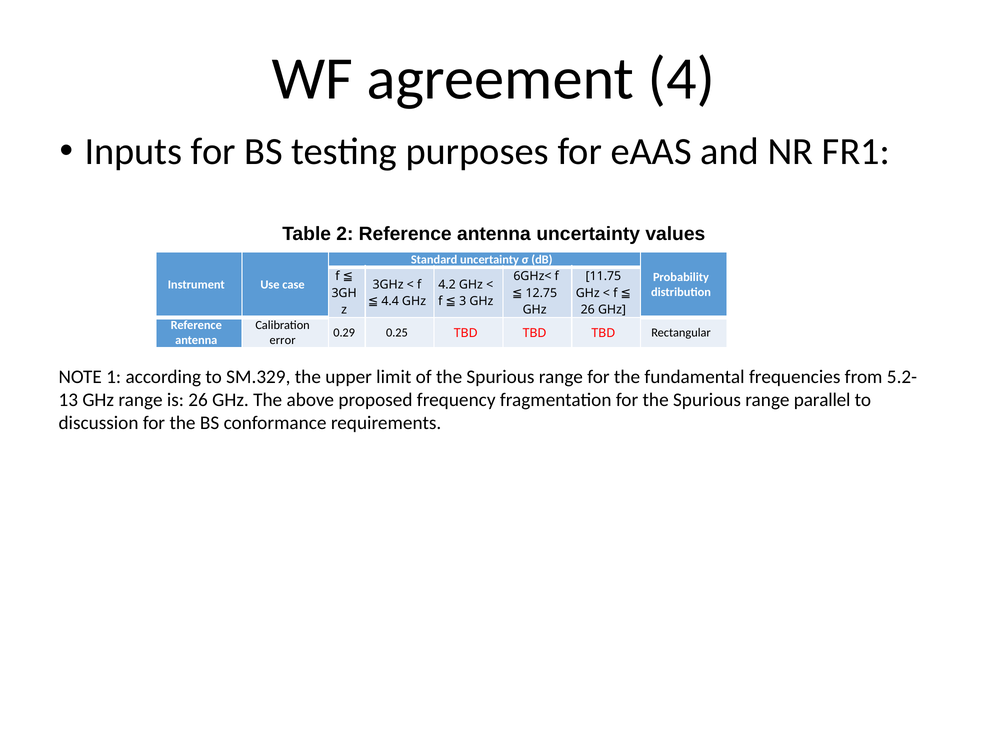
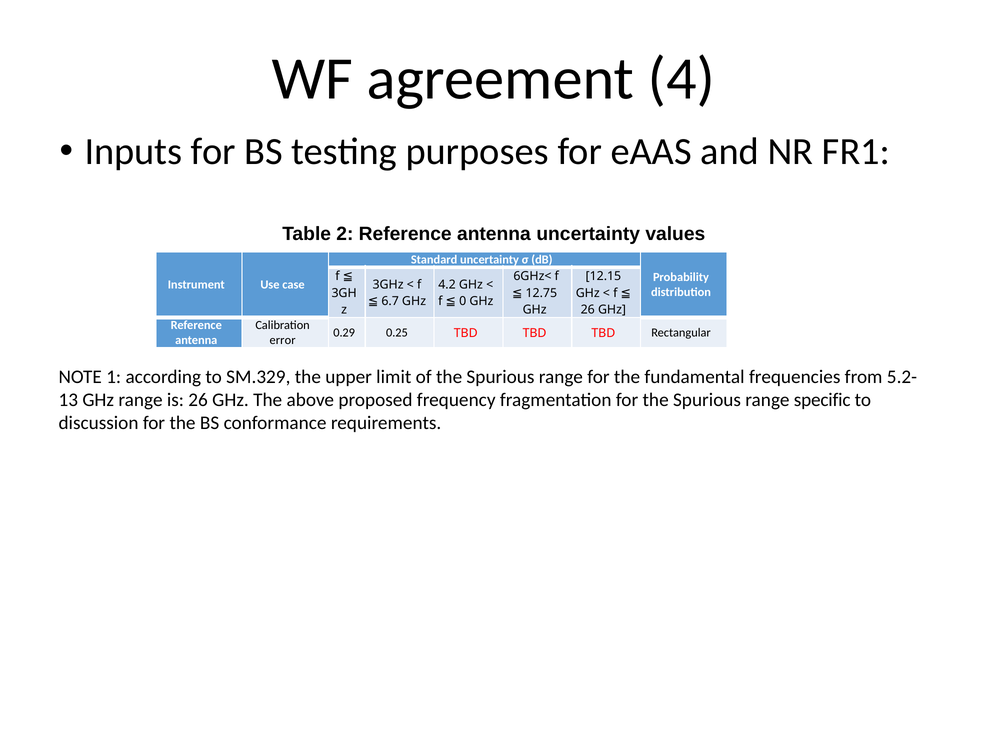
11.75: 11.75 -> 12.15 (603, 276)
4.4: 4.4 -> 6.7 (390, 301)
3: 3 -> 0 (463, 301)
parallel: parallel -> specific (822, 400)
